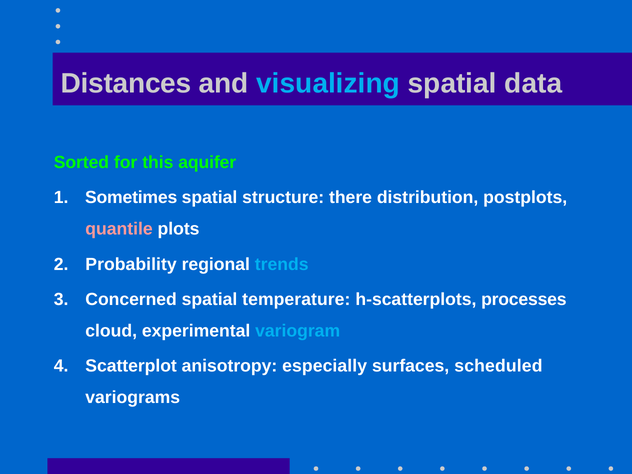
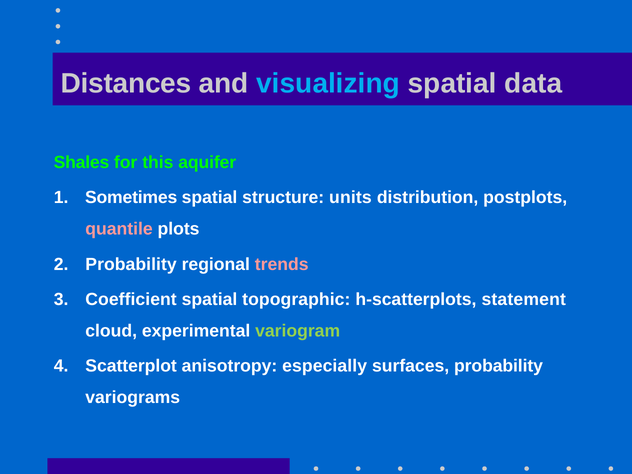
Sorted: Sorted -> Shales (81, 162)
there: there -> units (350, 198)
trends colour: light blue -> pink (282, 264)
Concerned: Concerned -> Coefficient (131, 299)
temperature: temperature -> topographic (296, 299)
processes: processes -> statement (524, 299)
variogram colour: light blue -> light green (298, 331)
surfaces scheduled: scheduled -> probability (499, 366)
